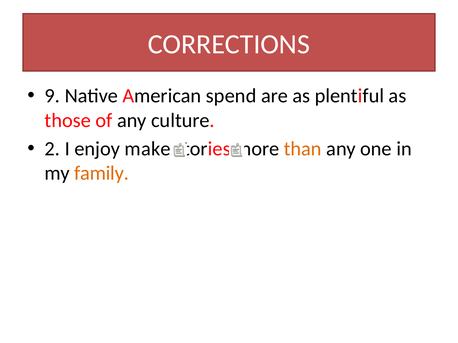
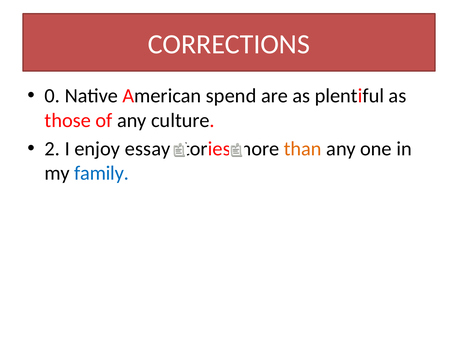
9: 9 -> 0 (52, 96)
make: make -> essay (148, 149)
family colour: orange -> blue (102, 173)
